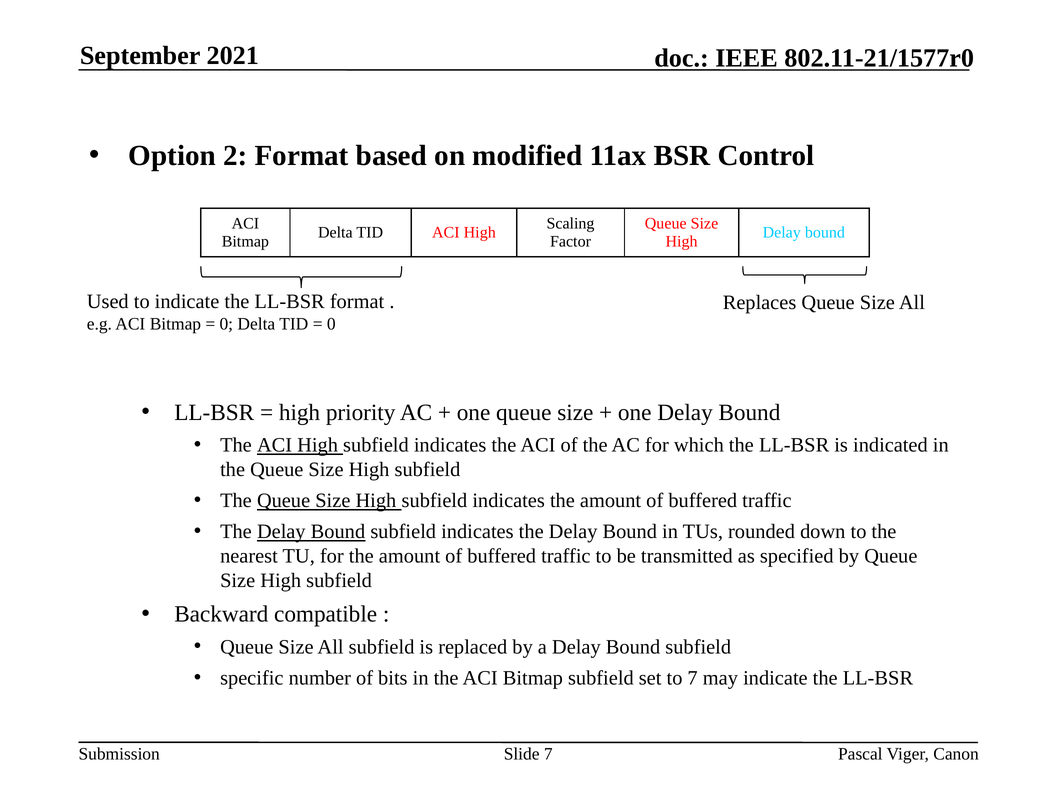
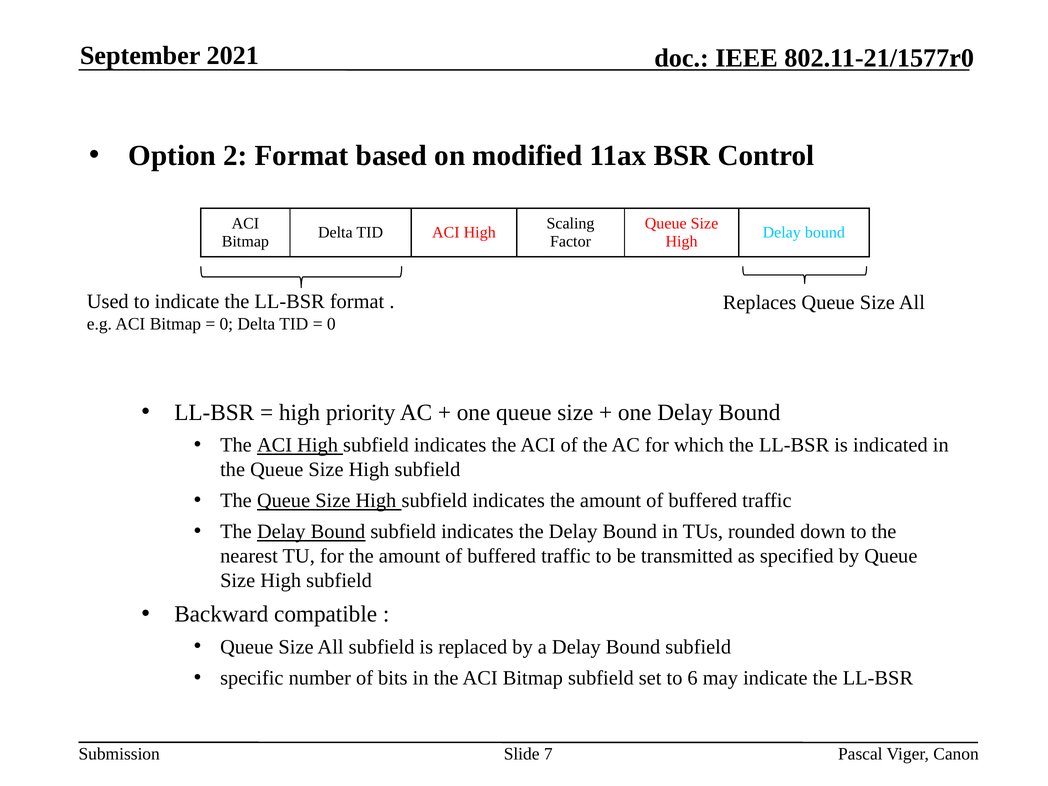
to 7: 7 -> 6 (693, 678)
